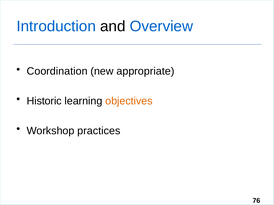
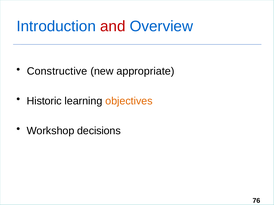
and colour: black -> red (113, 26)
Coordination: Coordination -> Constructive (57, 71)
practices: practices -> decisions (99, 131)
